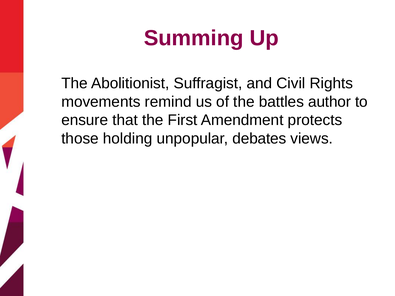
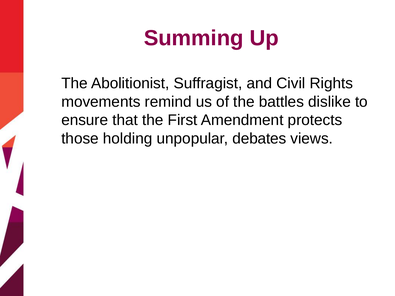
author: author -> dislike (329, 102)
